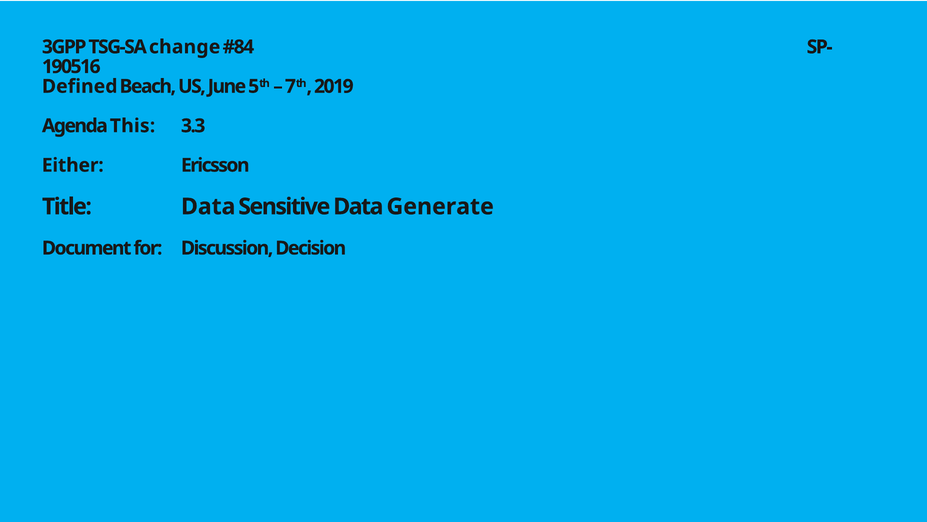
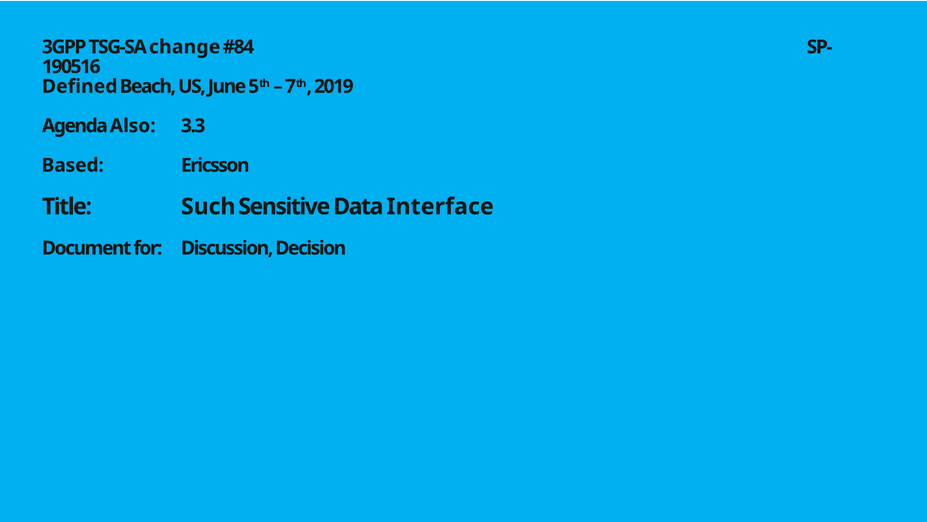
This: This -> Also (133, 126)
Either: Either -> Based (73, 165)
Title Data: Data -> Such (208, 206)
Generate: Generate -> Interface (440, 206)
